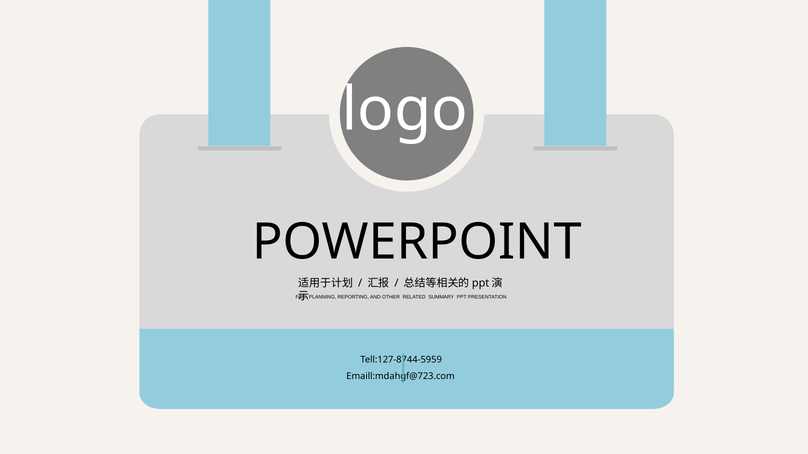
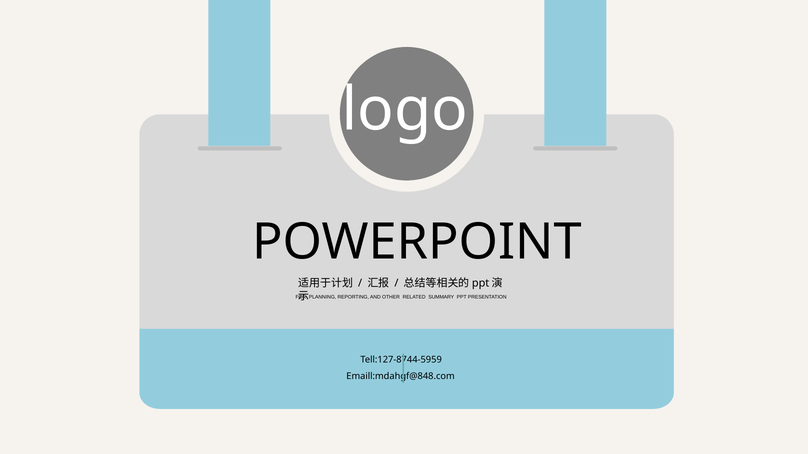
Emaill:mdahgf@723.com: Emaill:mdahgf@723.com -> Emaill:mdahgf@848.com (401, 377)
